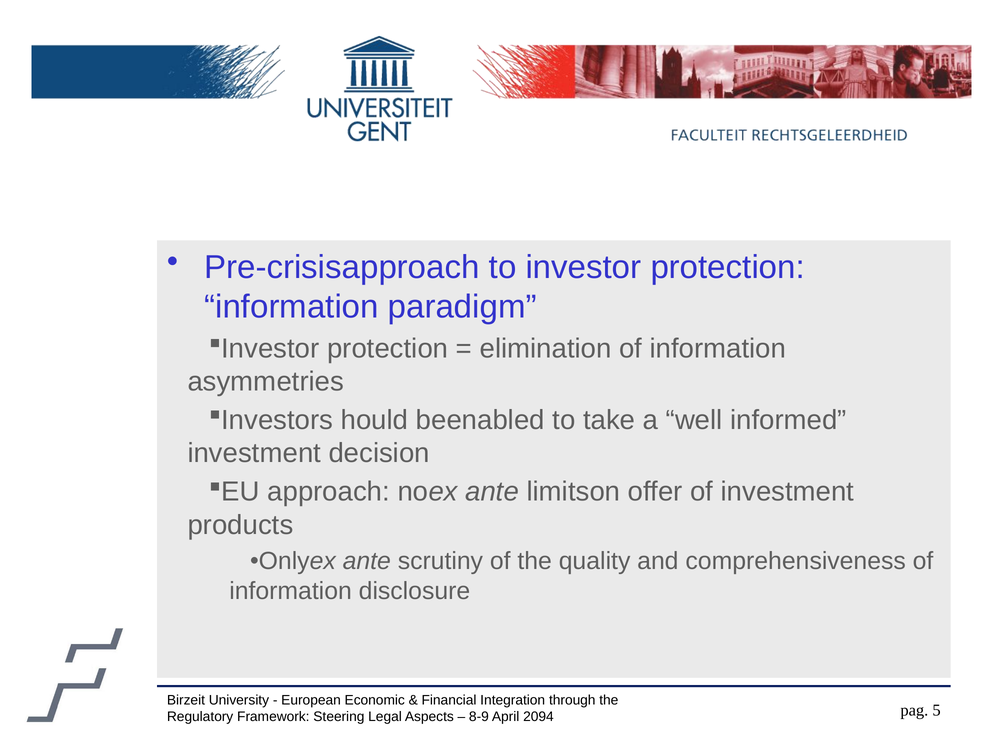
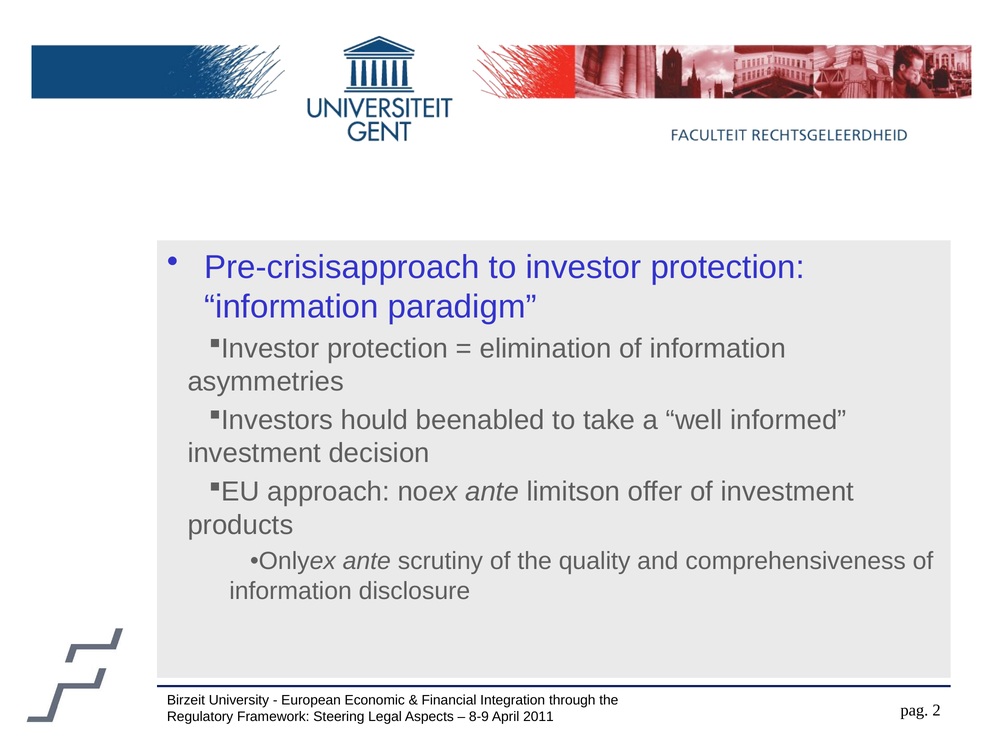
5: 5 -> 2 (937, 710)
2094: 2094 -> 2011 (538, 717)
